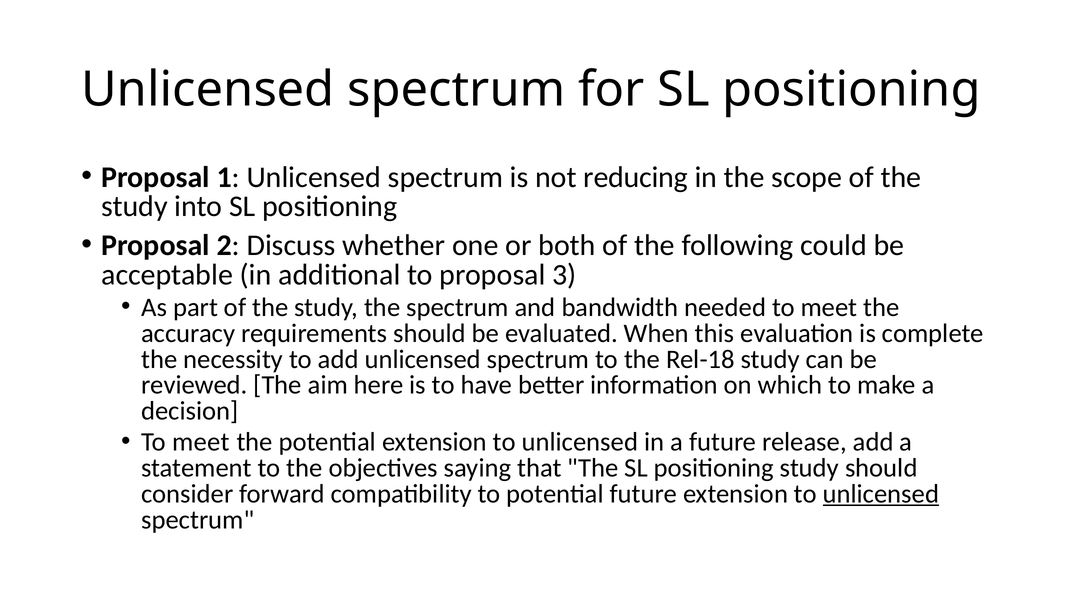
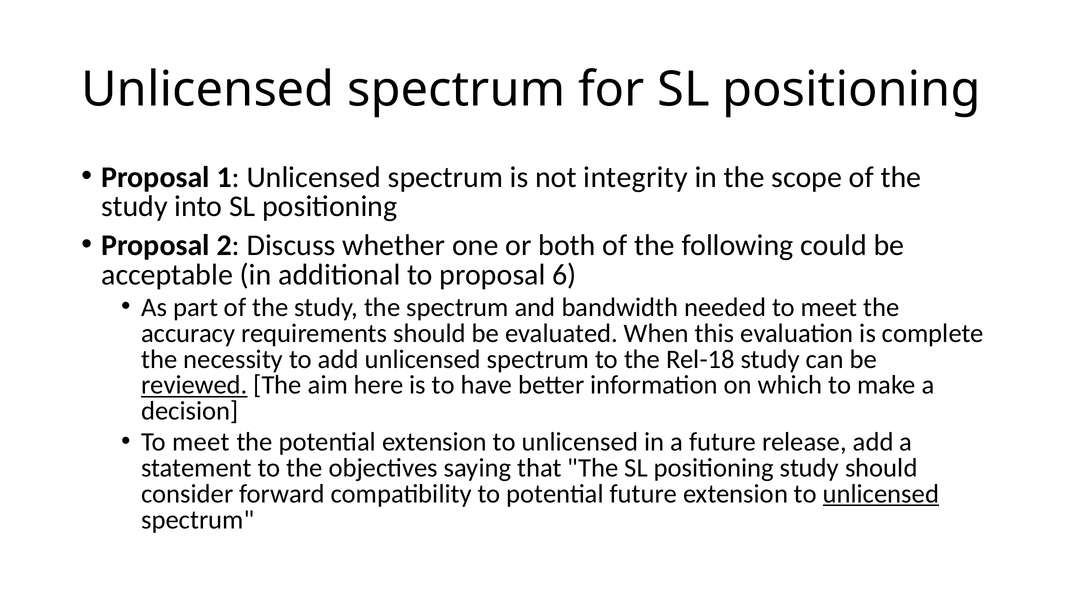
reducing: reducing -> integrity (636, 177)
3: 3 -> 6 (564, 275)
reviewed underline: none -> present (194, 385)
